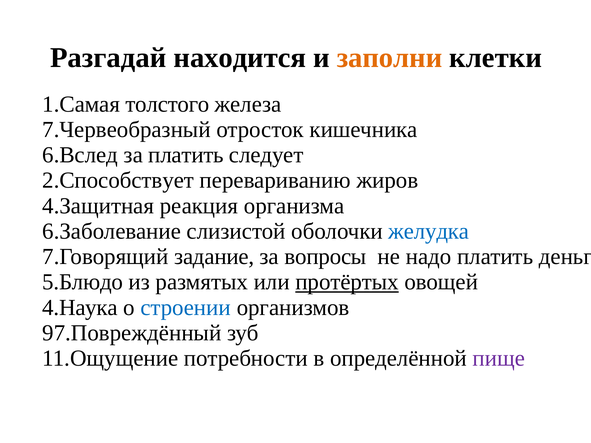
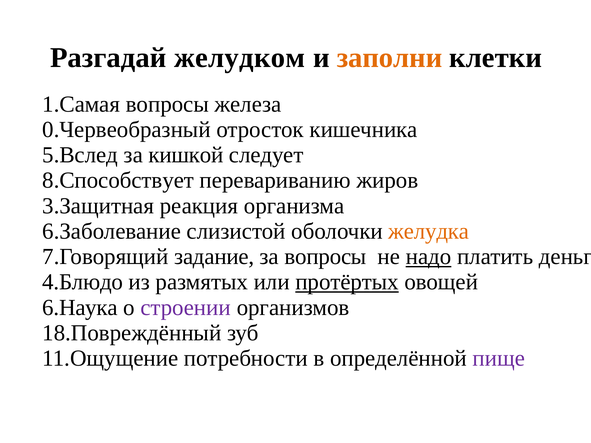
находится: находится -> желудком (240, 58)
1.Самая толстого: толстого -> вопросы (167, 104)
7.Червеобразный: 7.Червеобразный -> 0.Червеобразный (126, 130)
6.Вслед: 6.Вслед -> 5.Вслед (80, 155)
за платить: платить -> кишкой (186, 155)
2.Способствует: 2.Способствует -> 8.Способствует (118, 181)
4.Защитная: 4.Защитная -> 3.Защитная (98, 206)
желудка colour: blue -> orange (429, 231)
надо underline: none -> present (429, 257)
5.Блюдо: 5.Блюдо -> 4.Блюдо (83, 282)
4.Наука: 4.Наука -> 6.Наука (80, 308)
строении colour: blue -> purple (186, 308)
97.Повреждённый: 97.Повреждённый -> 18.Повреждённый (132, 333)
